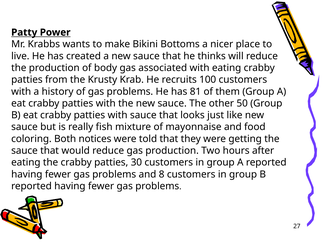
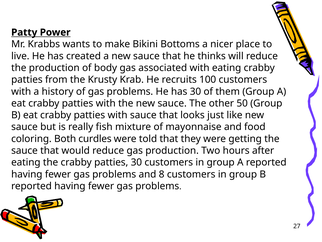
has 81: 81 -> 30 (195, 91)
notices: notices -> curdles (95, 139)
